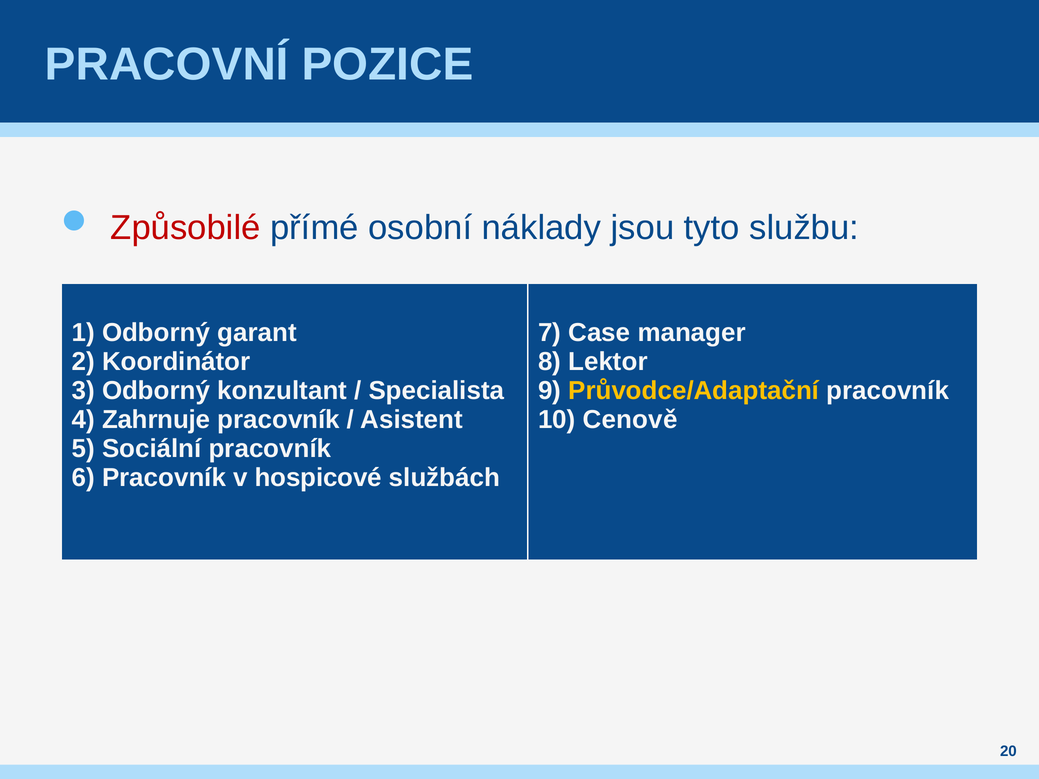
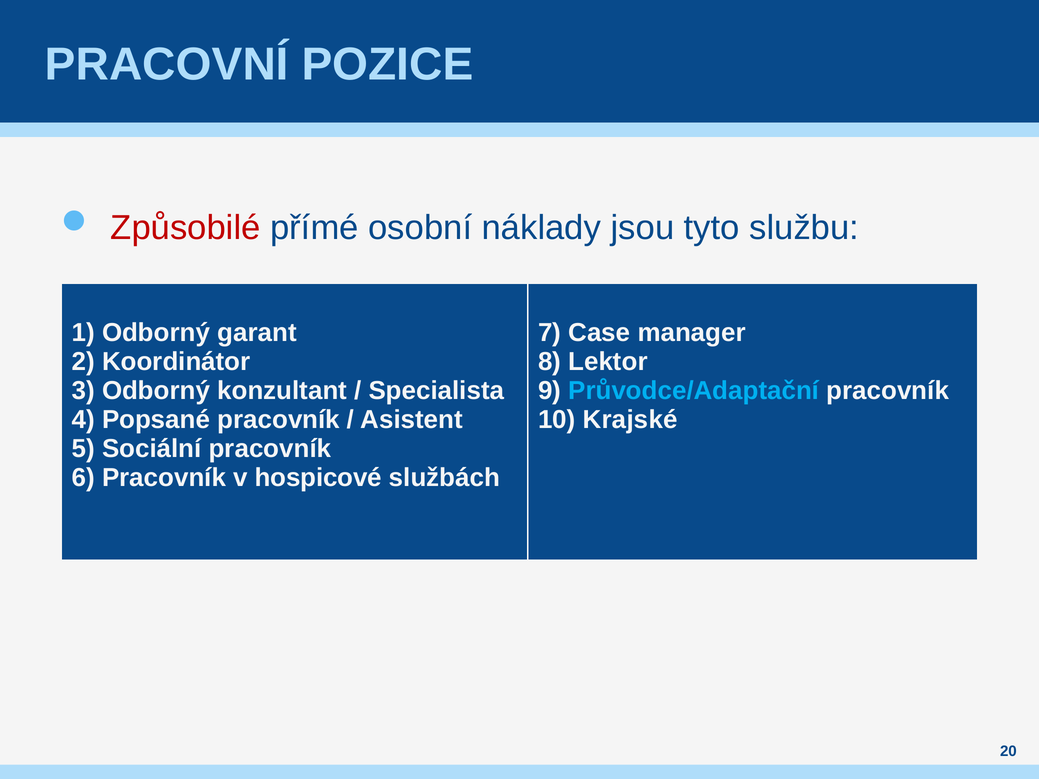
Průvodce/Adaptační colour: yellow -> light blue (694, 391)
Zahrnuje: Zahrnuje -> Popsané (156, 420)
Cenově: Cenově -> Krajské (630, 420)
